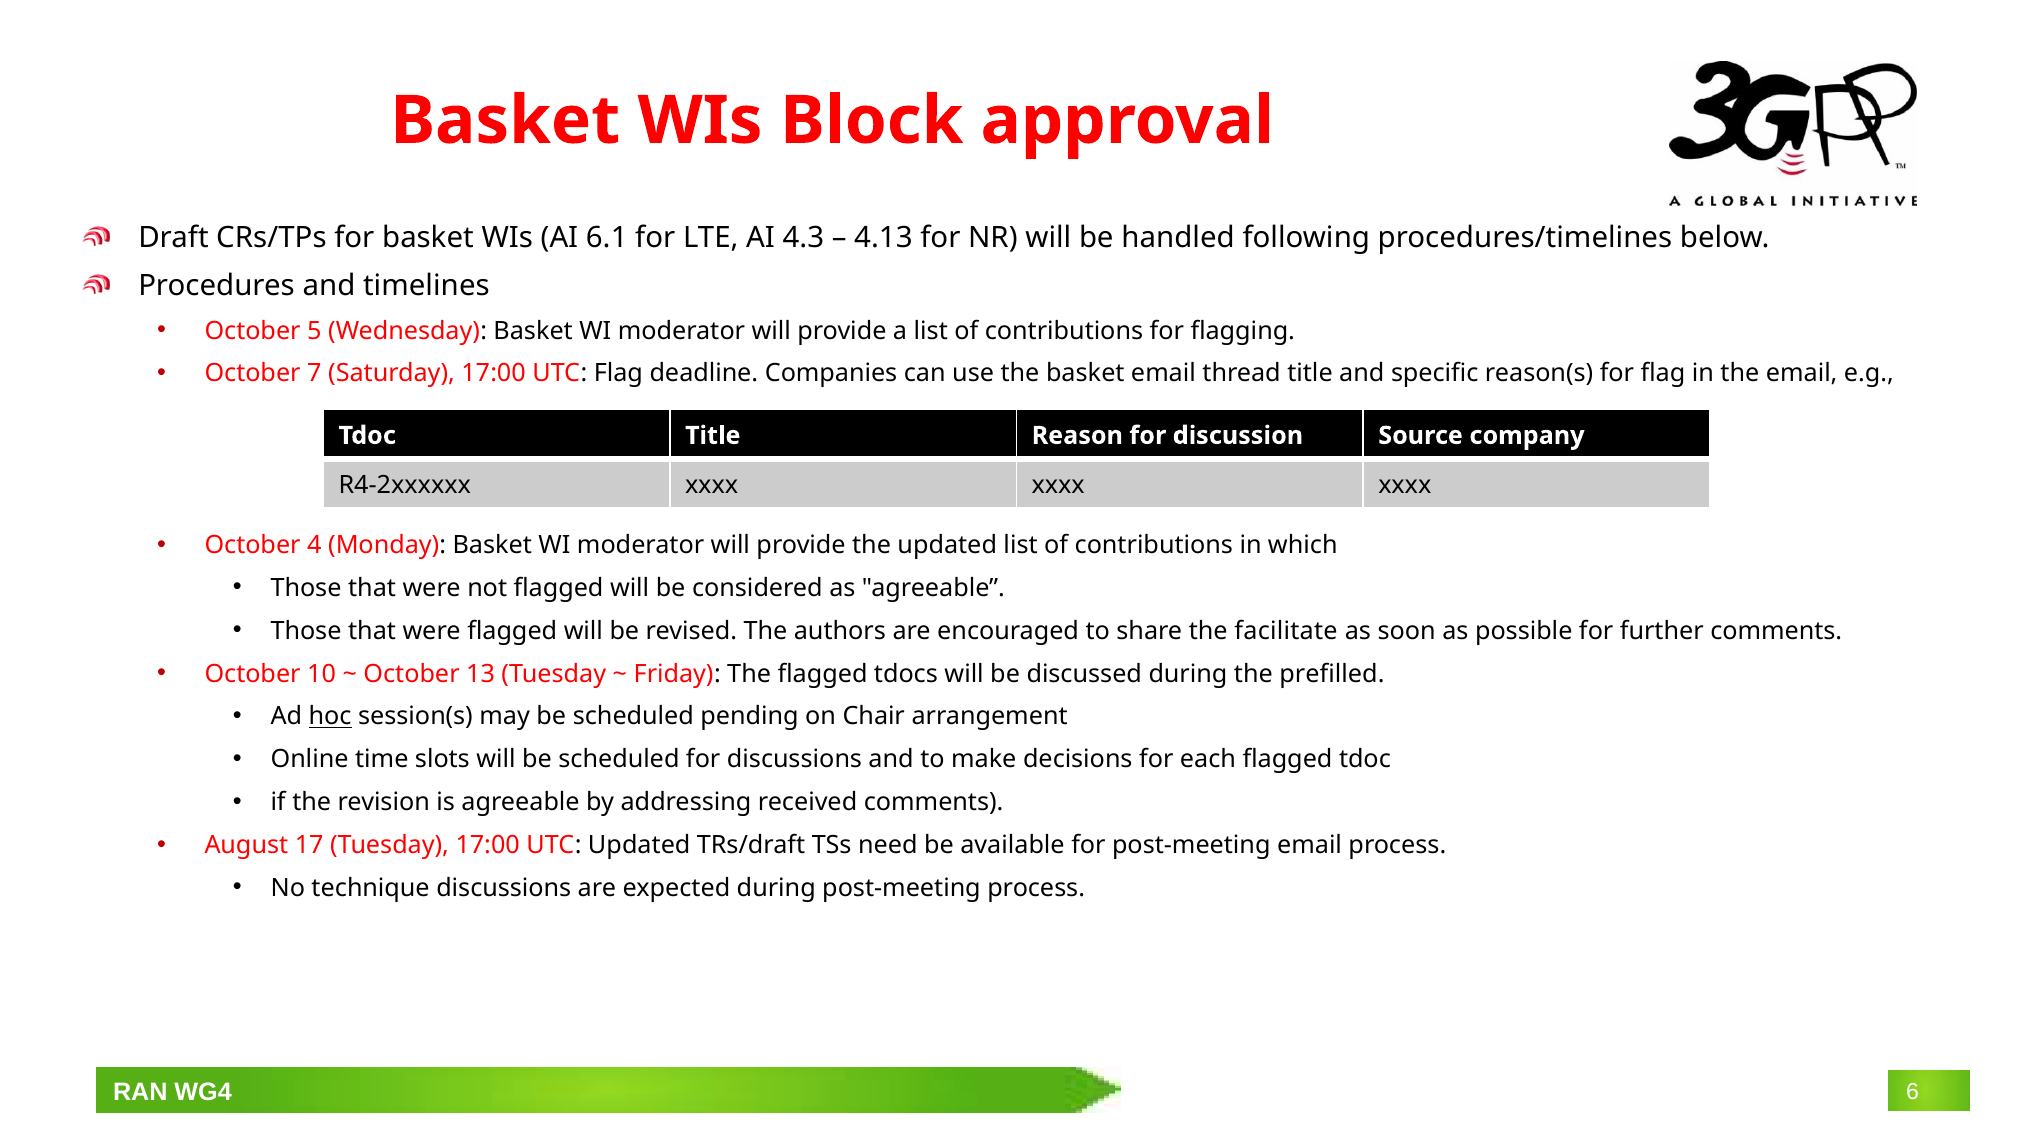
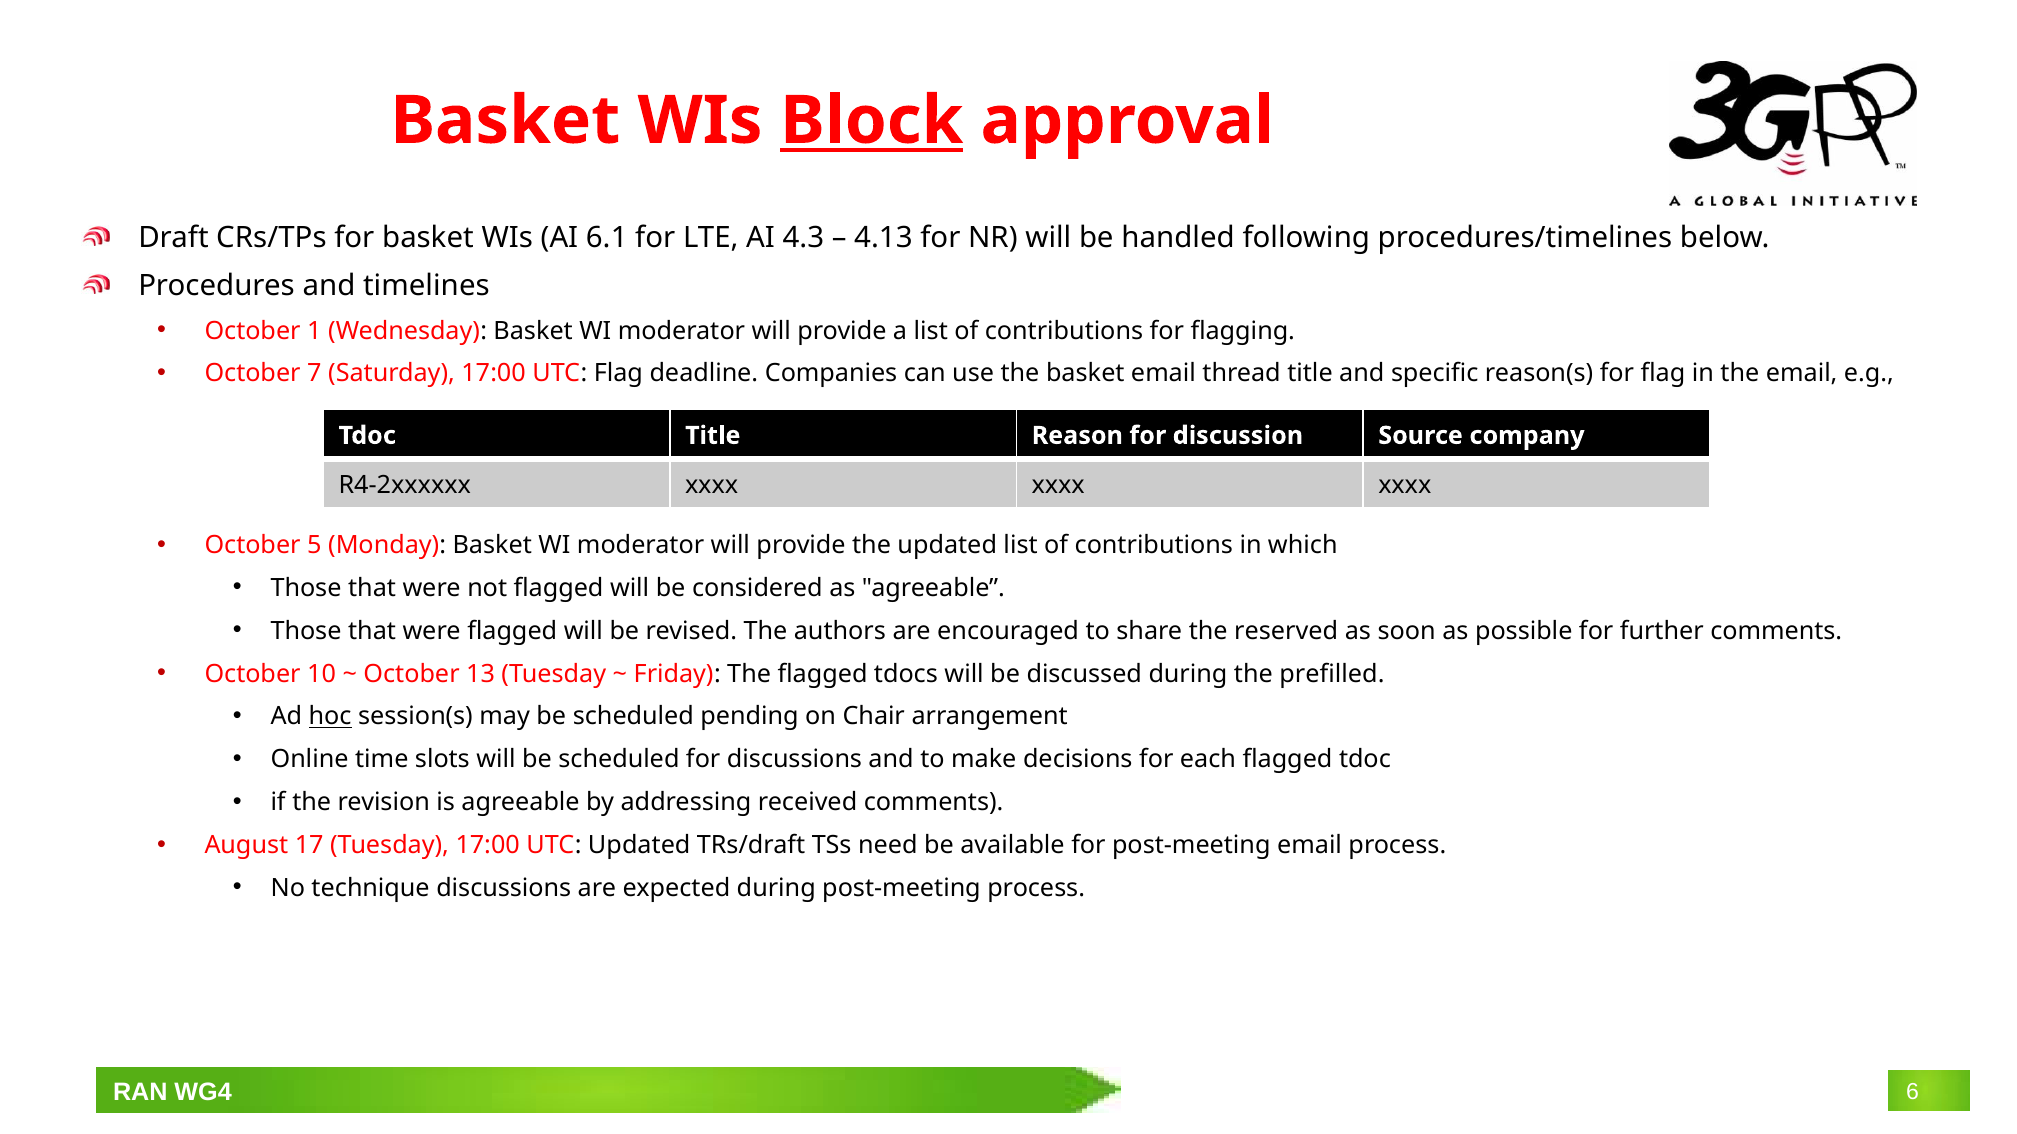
Block underline: none -> present (872, 121)
5: 5 -> 1 (314, 331)
4: 4 -> 5 (314, 545)
facilitate: facilitate -> reserved (1286, 631)
